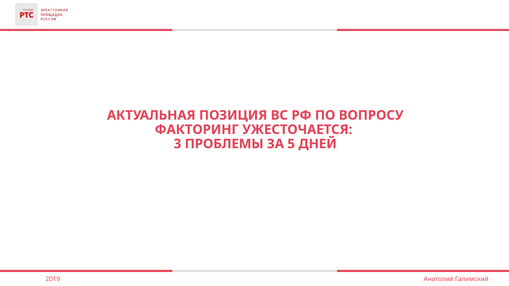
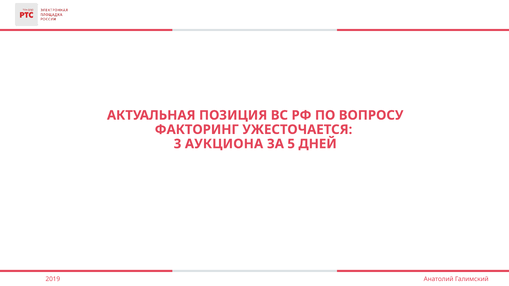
ПРОБЛЕМЫ: ПРОБЛЕМЫ -> АУКЦИОНА (224, 144)
